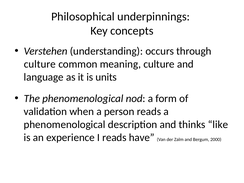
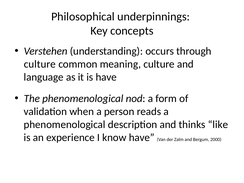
is units: units -> have (106, 77)
I reads: reads -> know (114, 138)
